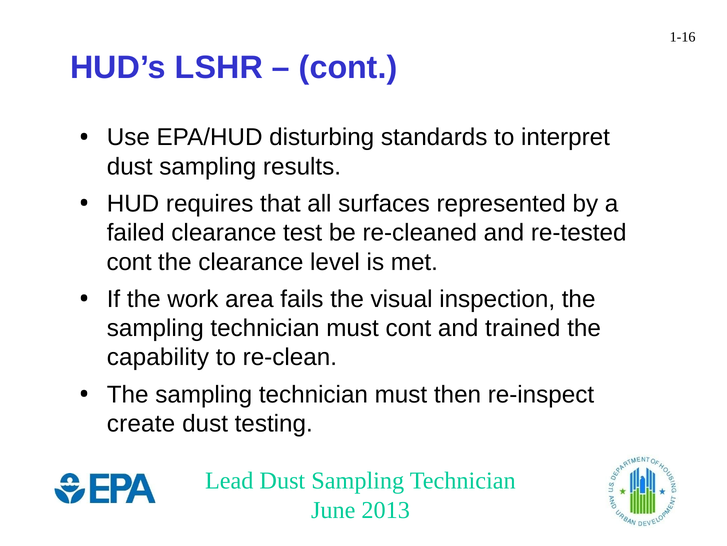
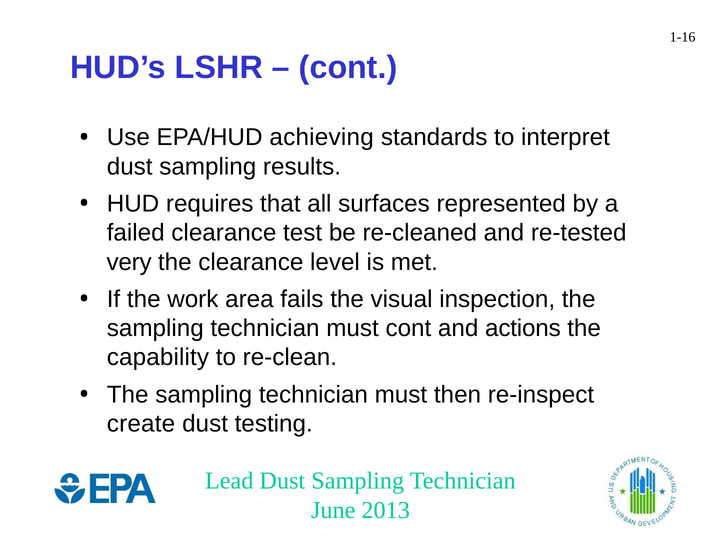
disturbing: disturbing -> achieving (322, 137)
cont: cont -> very (129, 262)
trained: trained -> actions (523, 328)
